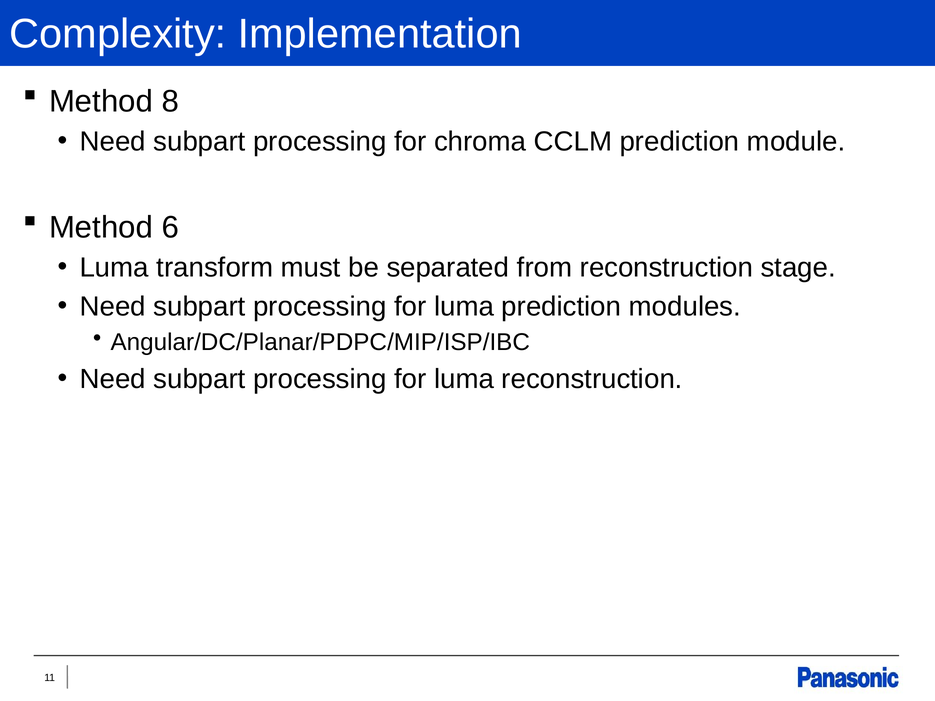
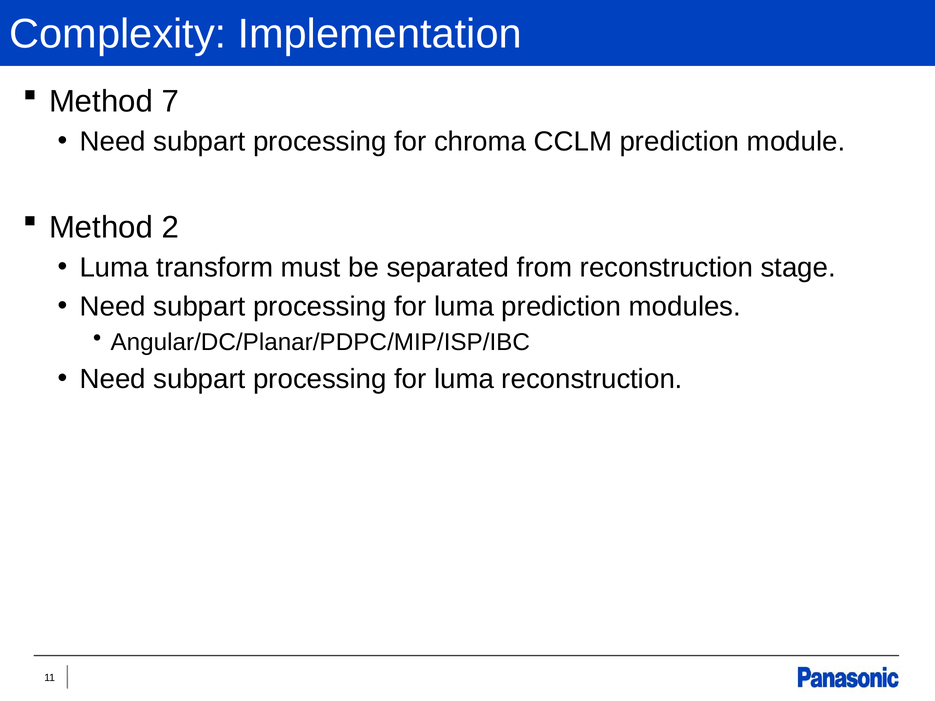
8: 8 -> 7 (170, 101)
6: 6 -> 2 (170, 227)
